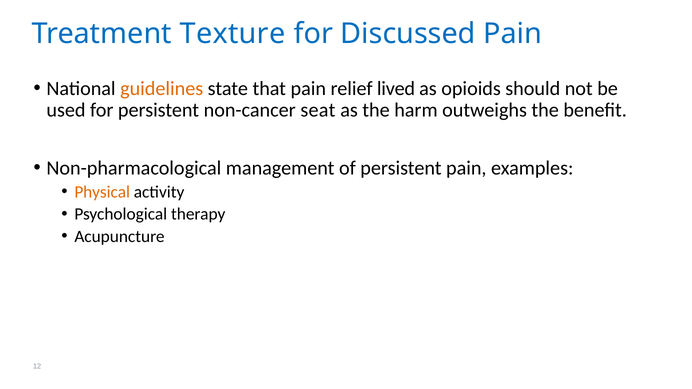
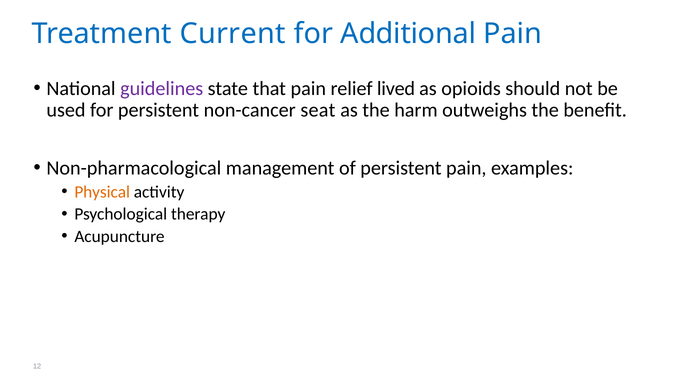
Texture: Texture -> Current (233, 34)
Discussed: Discussed -> Additional (408, 34)
guidelines colour: orange -> purple (162, 88)
